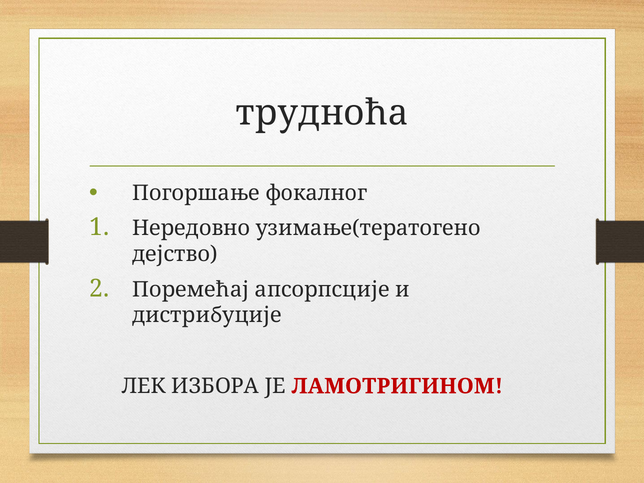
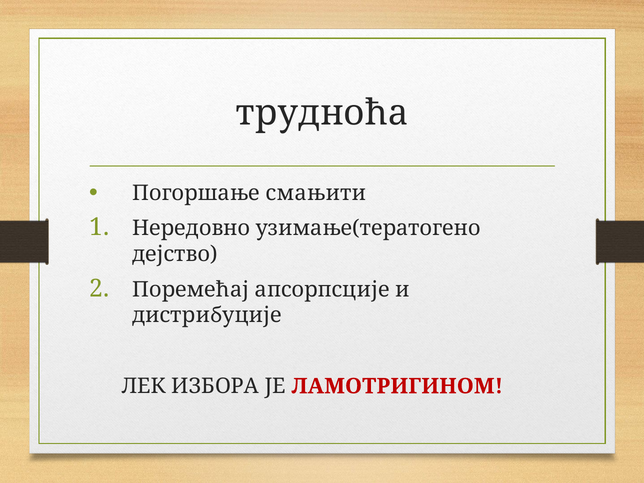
фoкалнoг: фoкалнoг -> смањити (316, 193)
